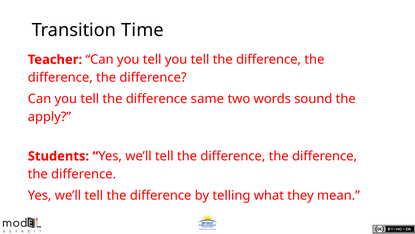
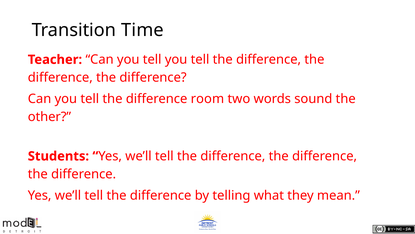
same: same -> room (207, 99)
apply: apply -> other (49, 117)
